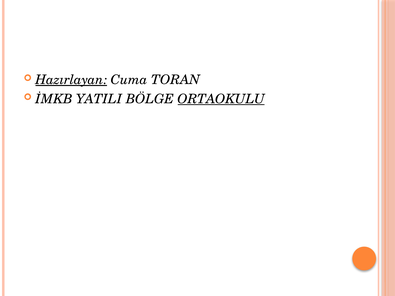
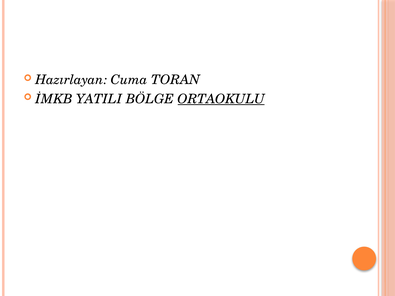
Hazırlayan underline: present -> none (71, 80)
